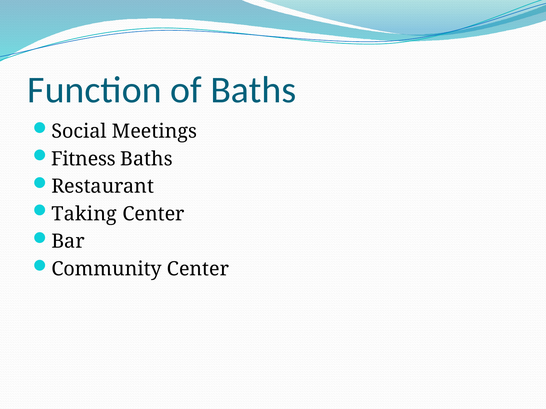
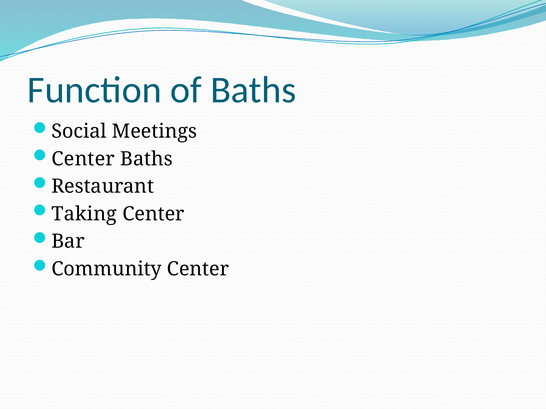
Fitness: Fitness -> Center (83, 159)
